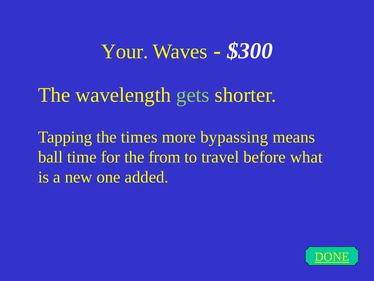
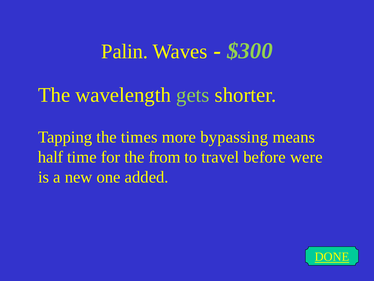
Your: Your -> Palin (125, 51)
$300 colour: white -> light green (250, 51)
ball: ball -> half (51, 157)
what: what -> were (306, 157)
